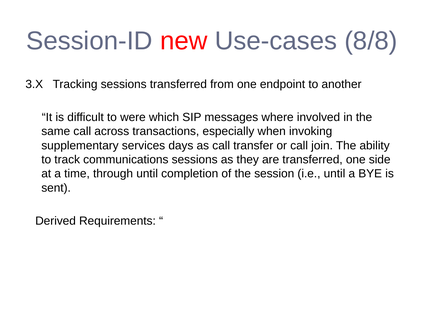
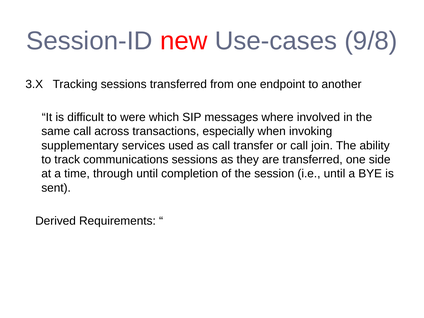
8/8: 8/8 -> 9/8 (371, 41)
days: days -> used (181, 145)
